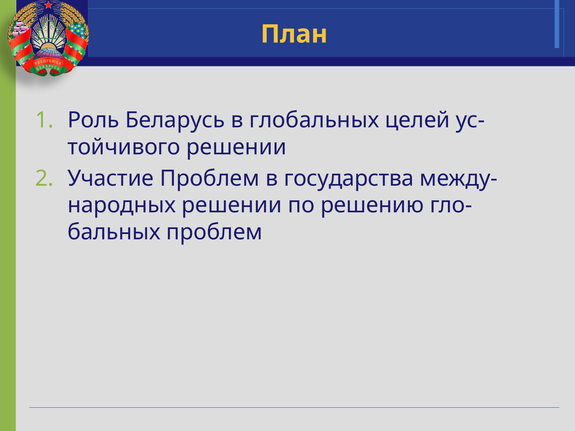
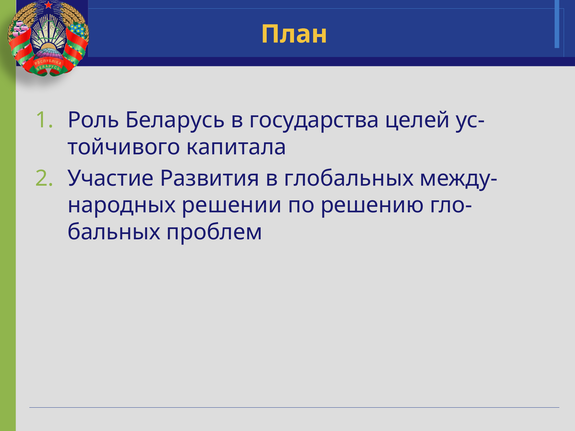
глобальных: глобальных -> государства (314, 120)
решении: решении -> капитала (236, 147)
Участие Проблем: Проблем -> Развития (210, 178)
государства: государства -> глобальных (349, 178)
